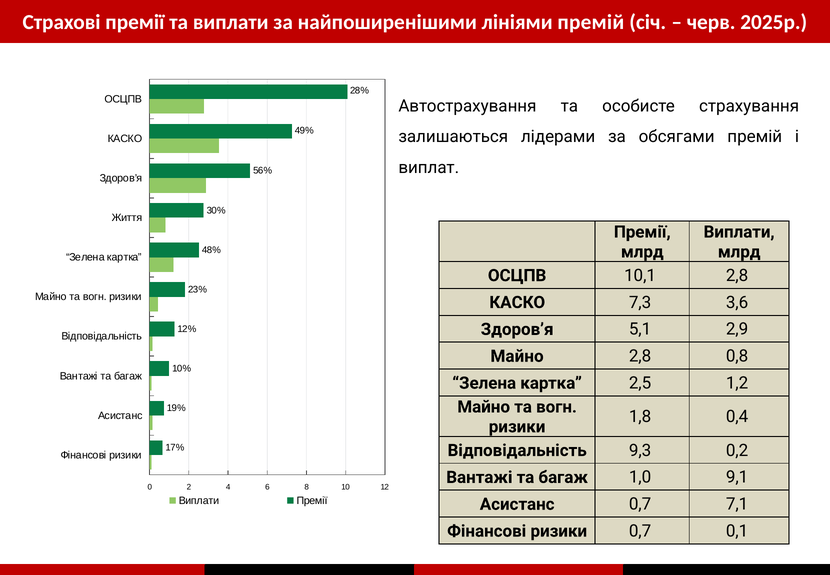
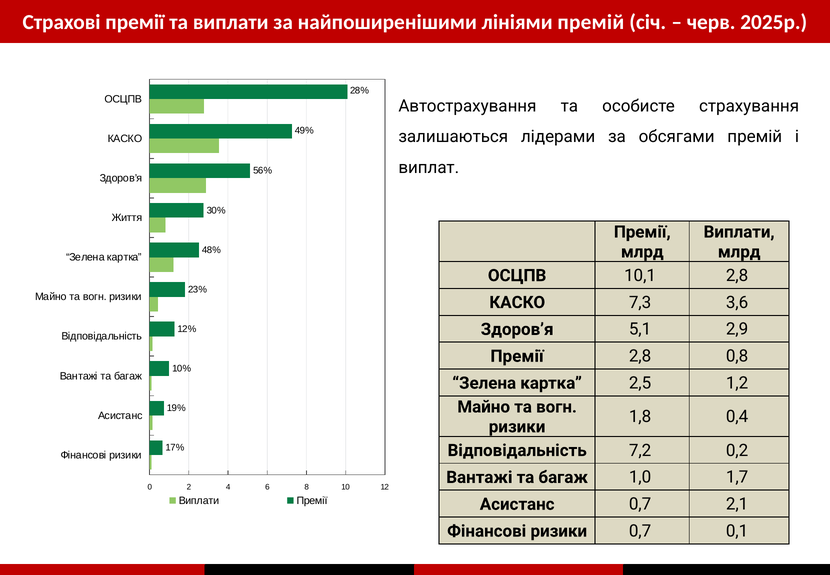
Майно: Майно -> Премії (517, 356)
9,3: 9,3 -> 7,2 (640, 450)
9,1: 9,1 -> 1,7 (737, 477)
7,1: 7,1 -> 2,1 (737, 504)
